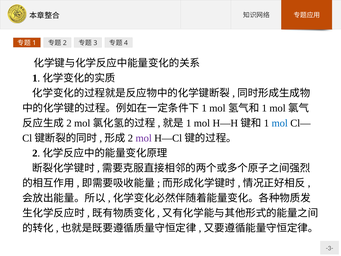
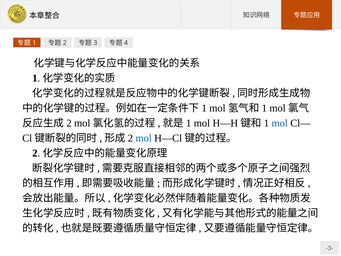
mol colour: purple -> blue (144, 138)
